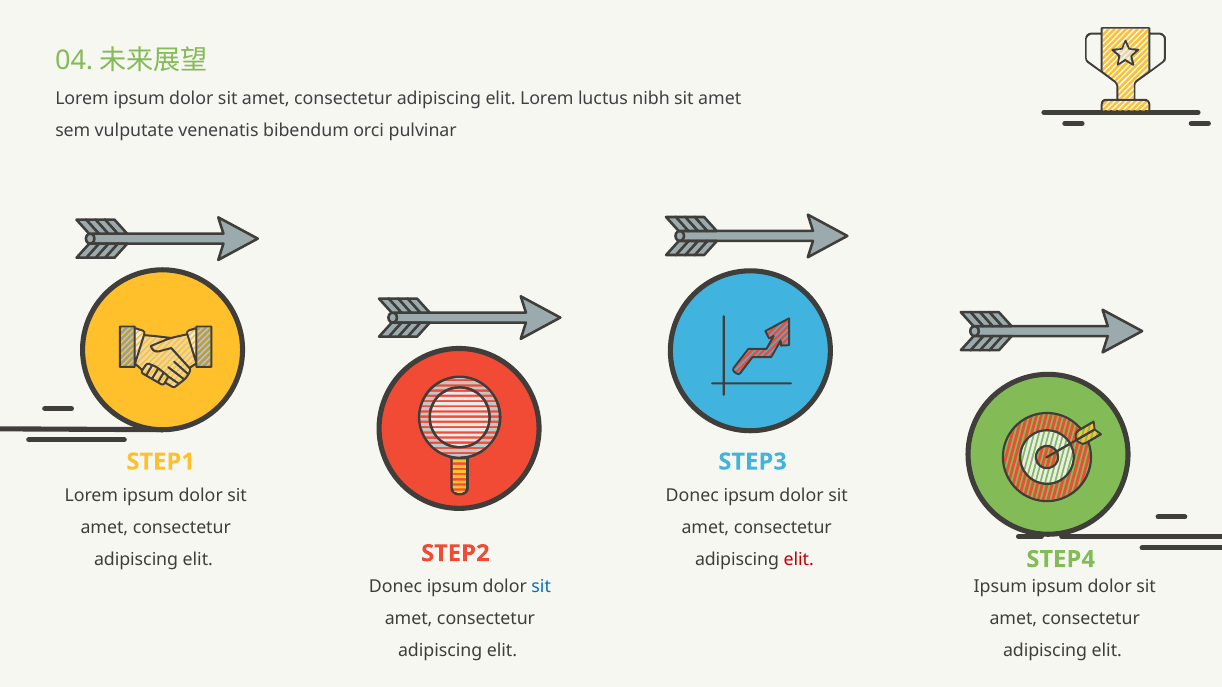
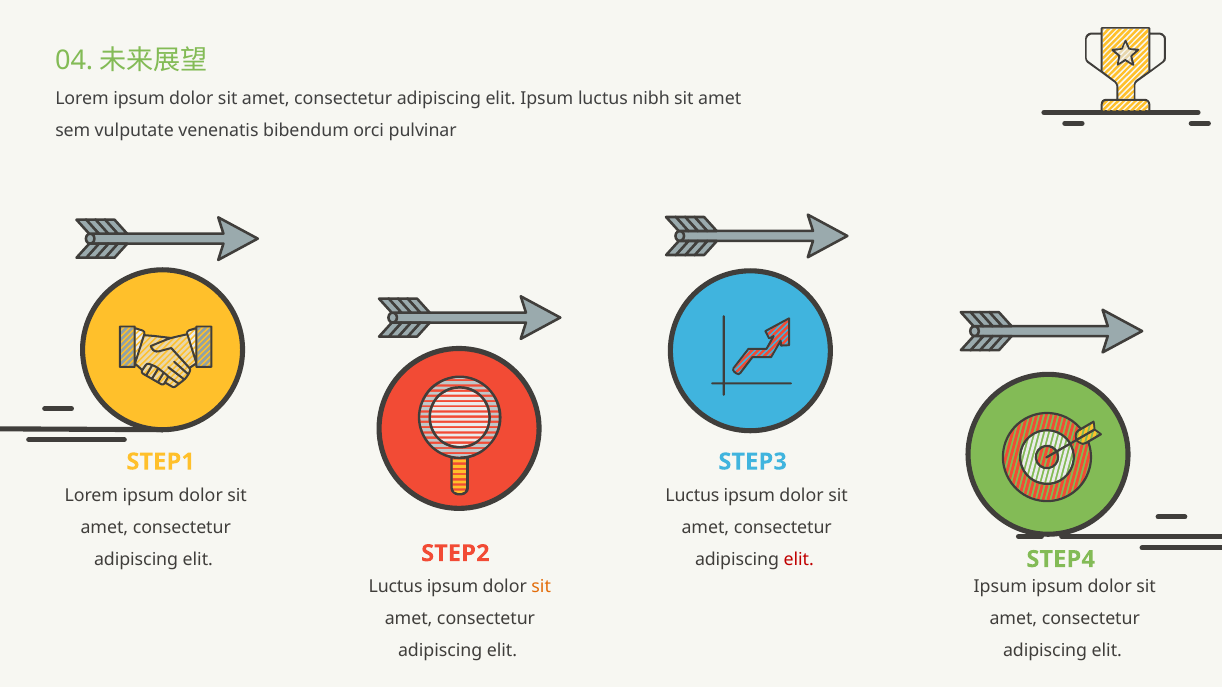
elit Lorem: Lorem -> Ipsum (547, 99)
Donec: Donec -> Luctus (692, 496)
Donec: Donec -> Luctus (396, 587)
sit colour: blue -> orange (541, 587)
